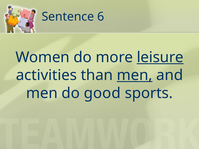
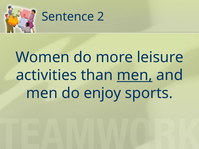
6: 6 -> 2 (101, 17)
leisure underline: present -> none (160, 57)
good: good -> enjoy (102, 93)
